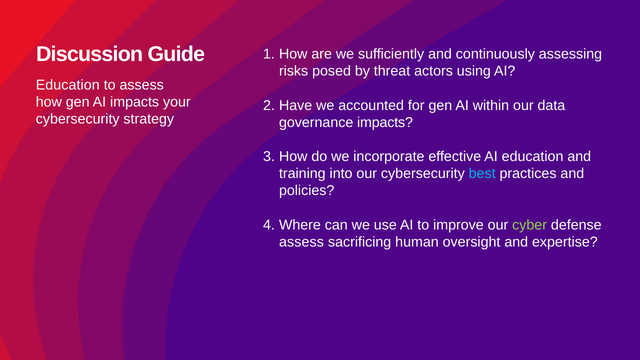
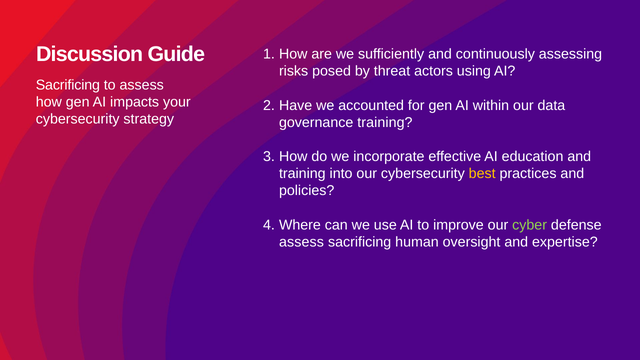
Education: Education -> Sacrificing (68, 85)
governance impacts: impacts -> training (385, 122)
best colour: light blue -> yellow (482, 174)
